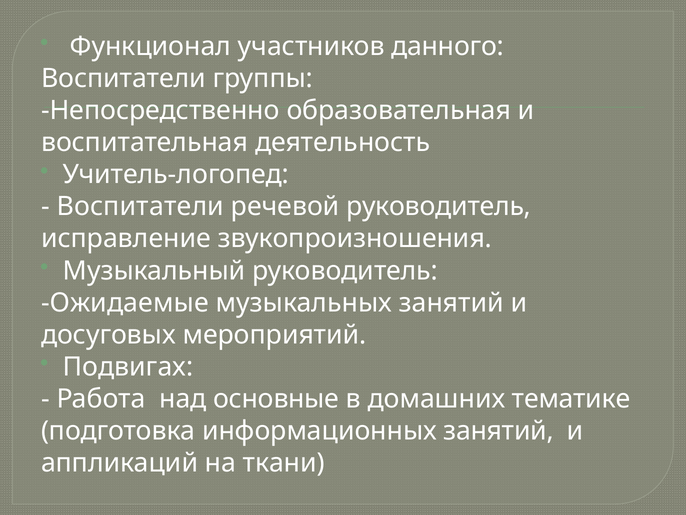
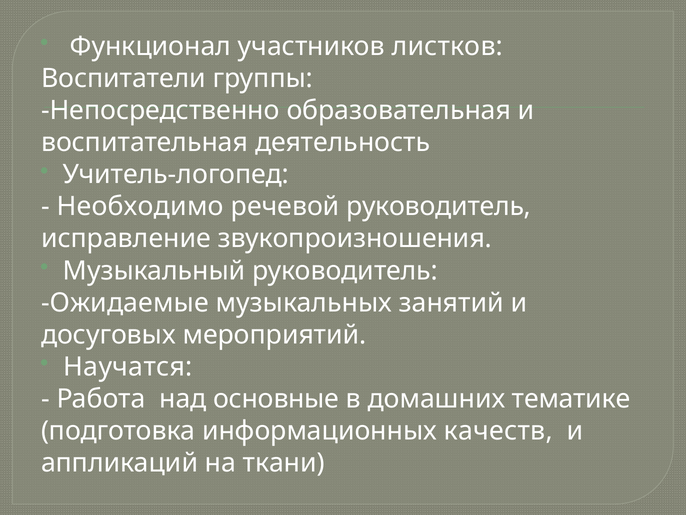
данного: данного -> листков (447, 46)
Воспитатели: Воспитатели -> Необходимо (140, 206)
Подвигах: Подвигах -> Научатся (128, 367)
информационных занятий: занятий -> качеств (498, 431)
